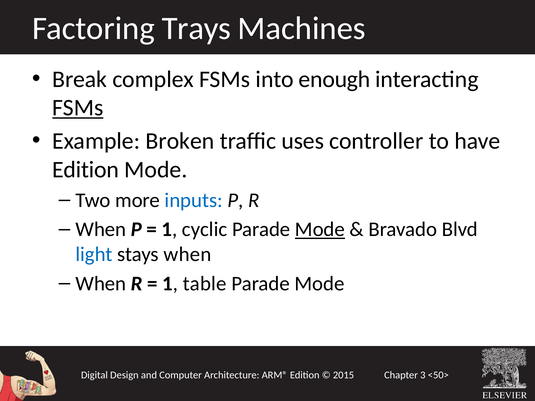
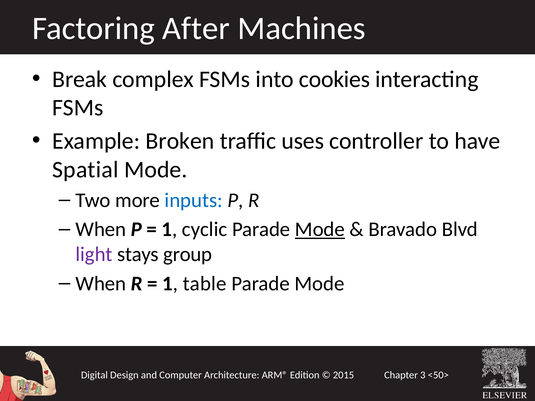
Trays: Trays -> After (196, 29)
enough: enough -> cookies (334, 79)
FSMs underline: present -> none (78, 108)
Edition: Edition -> Spatial (85, 170)
light colour: blue -> purple (94, 255)
stays when: when -> group (188, 255)
